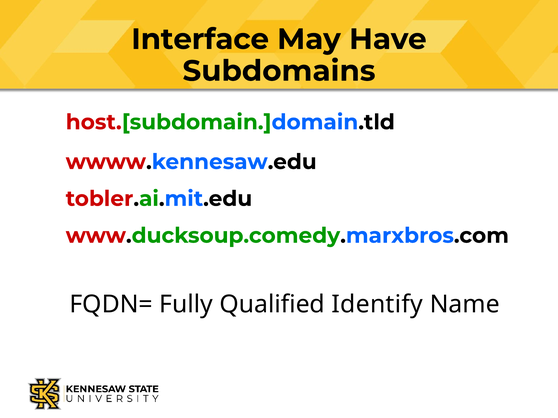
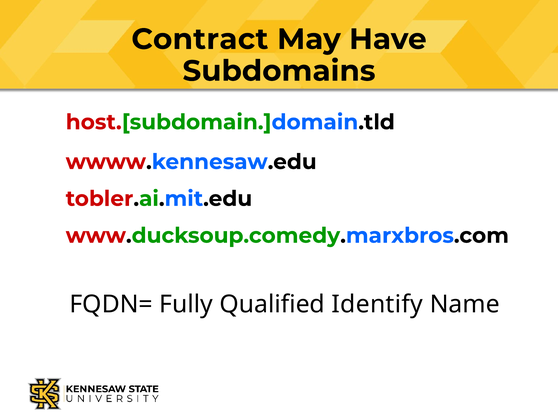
Interface: Interface -> Contract (200, 39)
